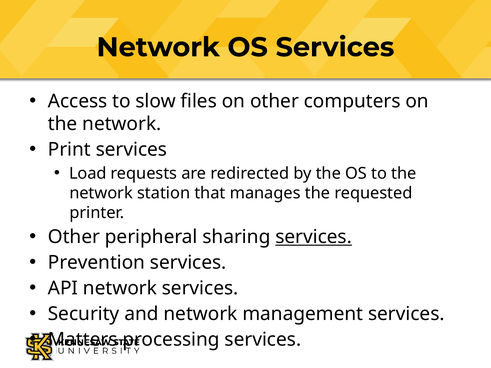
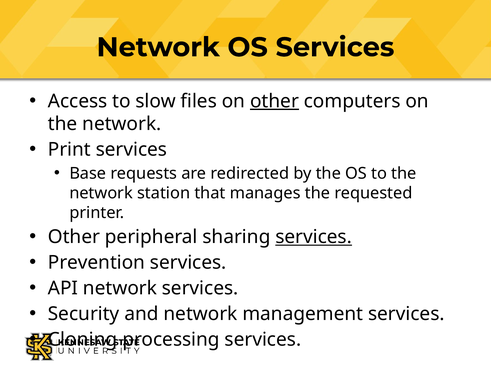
other underline: none -> present (274, 101)
Load: Load -> Base (88, 174)
Matters: Matters -> Cloning (83, 340)
